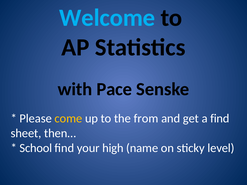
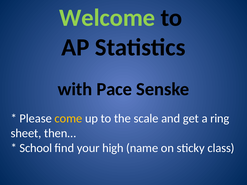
Welcome colour: light blue -> light green (107, 18)
from: from -> scale (146, 119)
a find: find -> ring (220, 119)
level: level -> class (221, 148)
